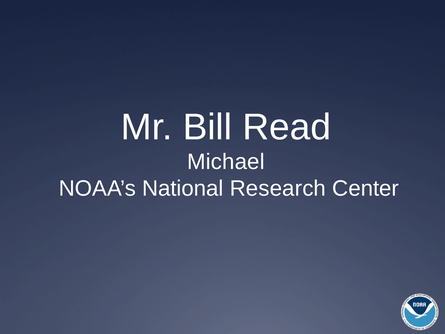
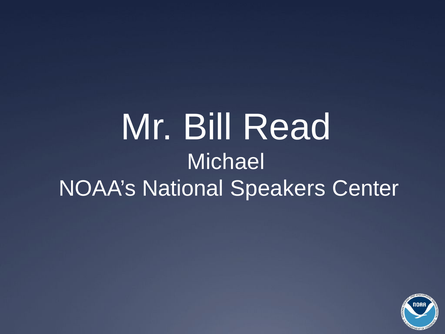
Research: Research -> Speakers (278, 188)
